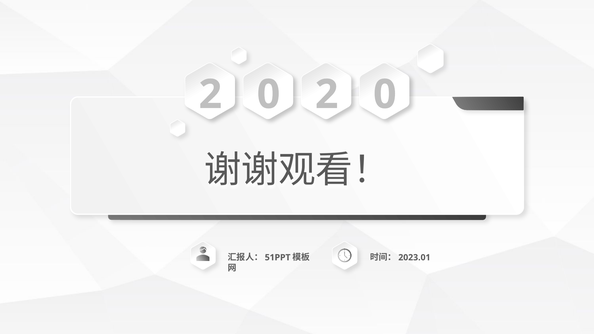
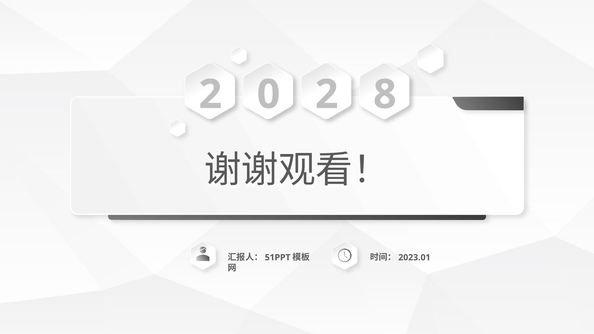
0: 0 -> 8 (385, 95)
